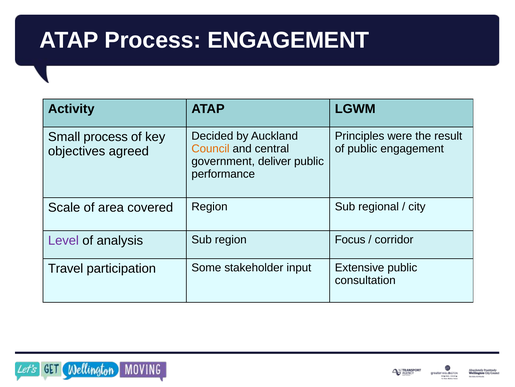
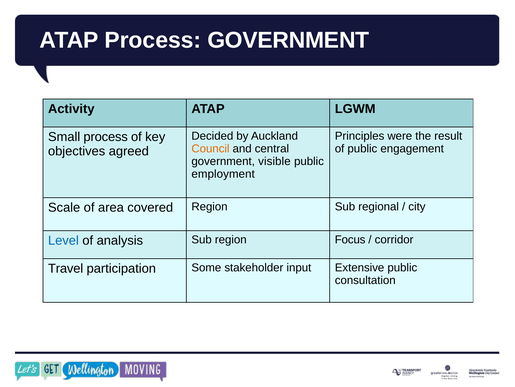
Process ENGAGEMENT: ENGAGEMENT -> GOVERNMENT (288, 40)
deliver: deliver -> visible (274, 161)
performance: performance -> employment (223, 174)
Level colour: purple -> blue (63, 240)
